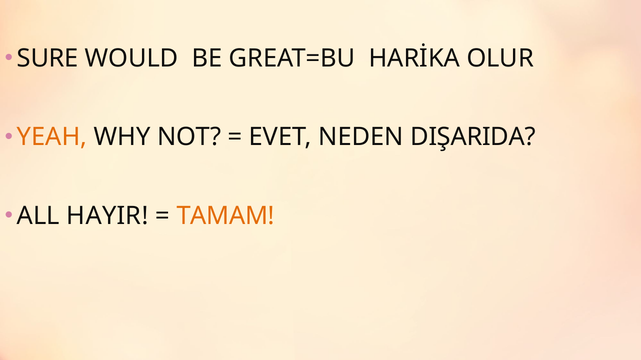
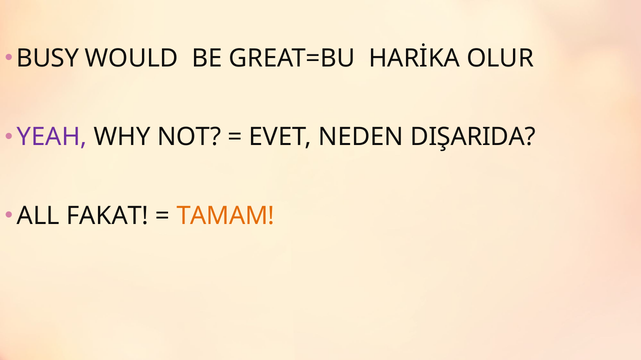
SURE: SURE -> BUSY (48, 58)
YEAH colour: orange -> purple (52, 137)
HAYIR: HAYIR -> FAKAT (108, 216)
